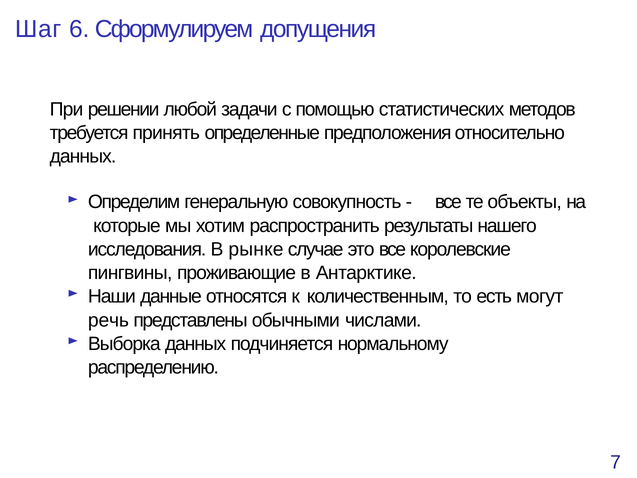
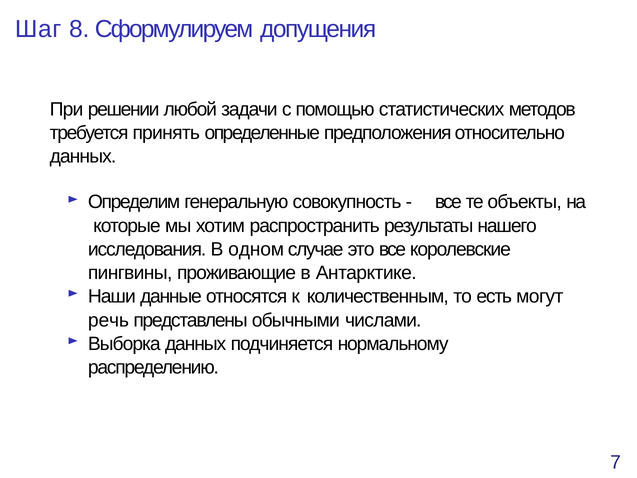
6: 6 -> 8 (79, 29)
рынке: рынке -> одном (256, 249)
